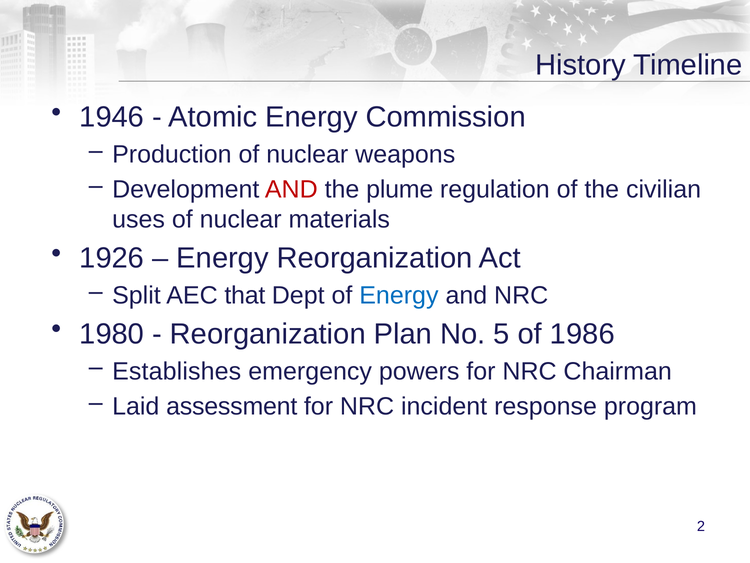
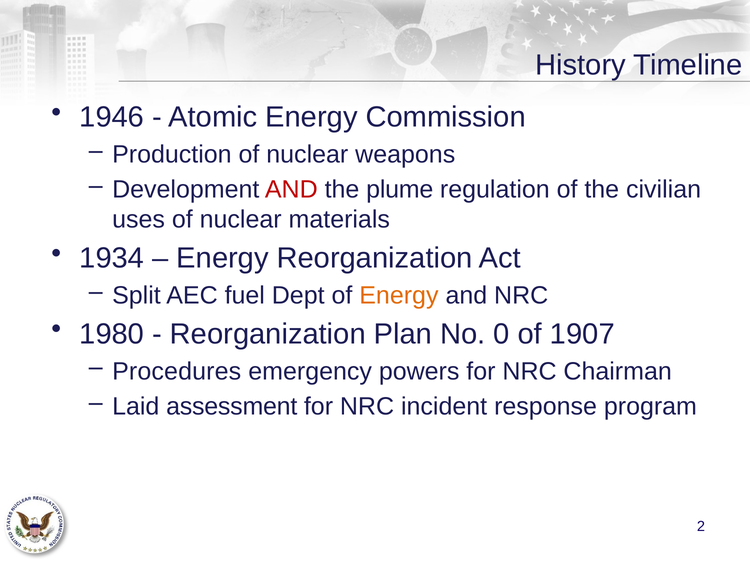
1926: 1926 -> 1934 (112, 258)
that: that -> fuel (245, 295)
Energy colour: blue -> orange (399, 295)
5: 5 -> 0 (502, 334)
1986: 1986 -> 1907 (582, 334)
Establishes: Establishes -> Procedures (177, 371)
